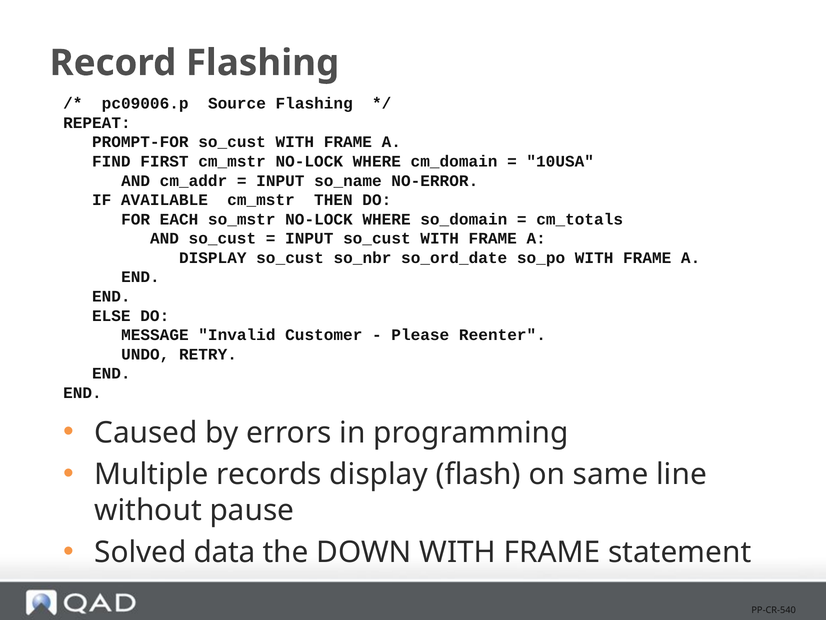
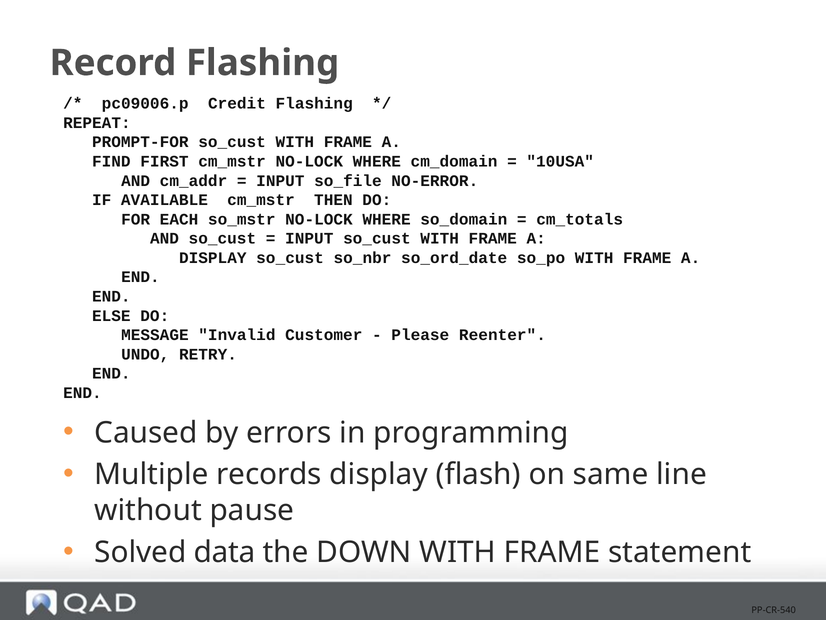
Source: Source -> Credit (237, 103)
so_name: so_name -> so_file (348, 181)
